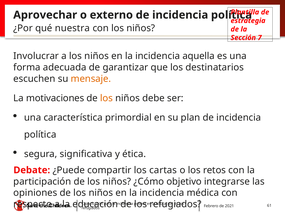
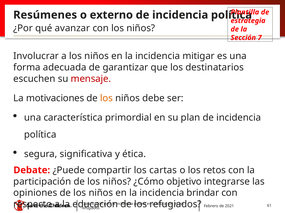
Aprovechar: Aprovechar -> Resúmenes (45, 15)
nuestra: nuestra -> avanzar (72, 28)
aquella: aquella -> mitigar (199, 56)
mensaje colour: orange -> red (91, 79)
médica: médica -> brindar (203, 194)
